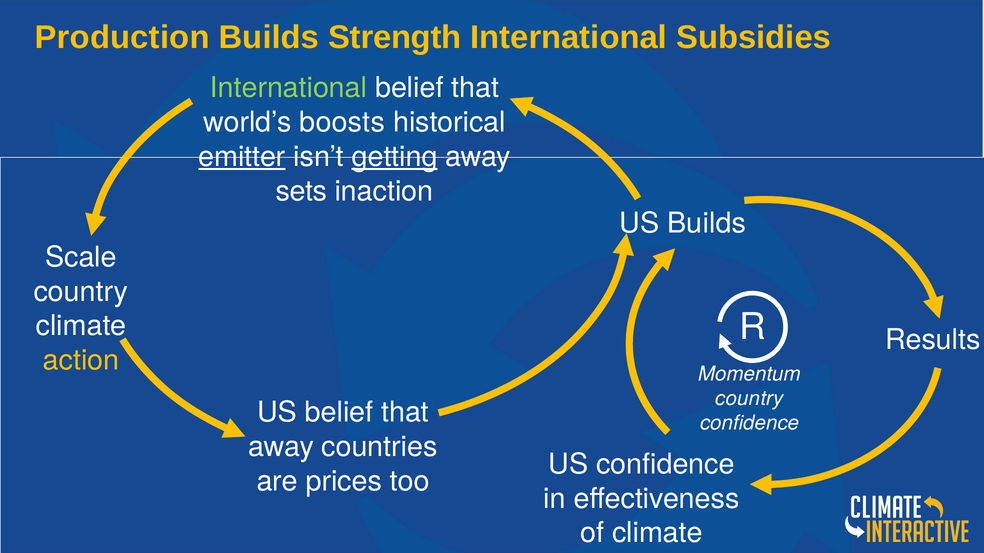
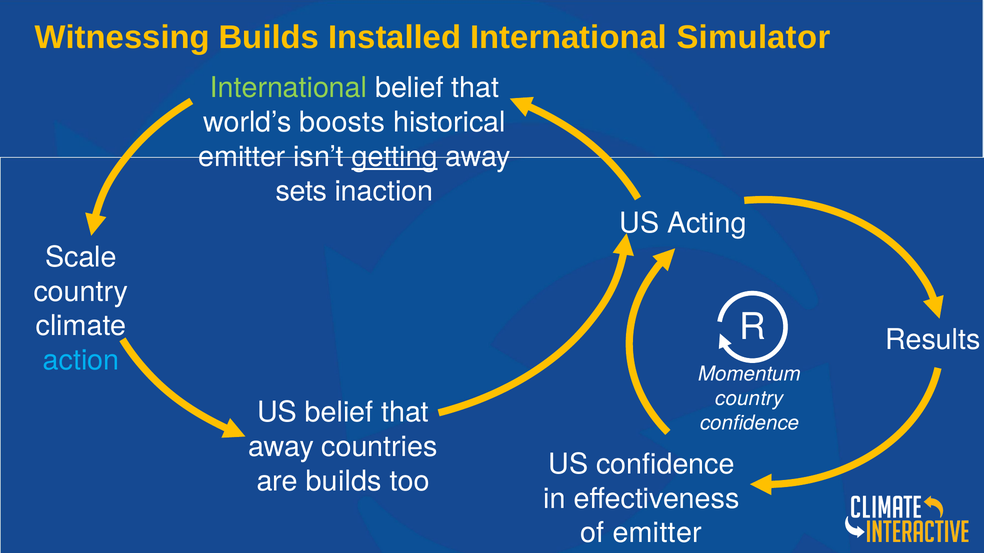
Production: Production -> Witnessing (122, 37)
Strength: Strength -> Installed (395, 37)
Subsidies: Subsidies -> Simulator (753, 37)
emitter underline: present -> none (242, 157)
US Builds: Builds -> Acting (707, 224)
action colour: yellow -> light blue (81, 361)
are prices: prices -> builds (344, 482)
of climate: climate -> emitter (657, 533)
